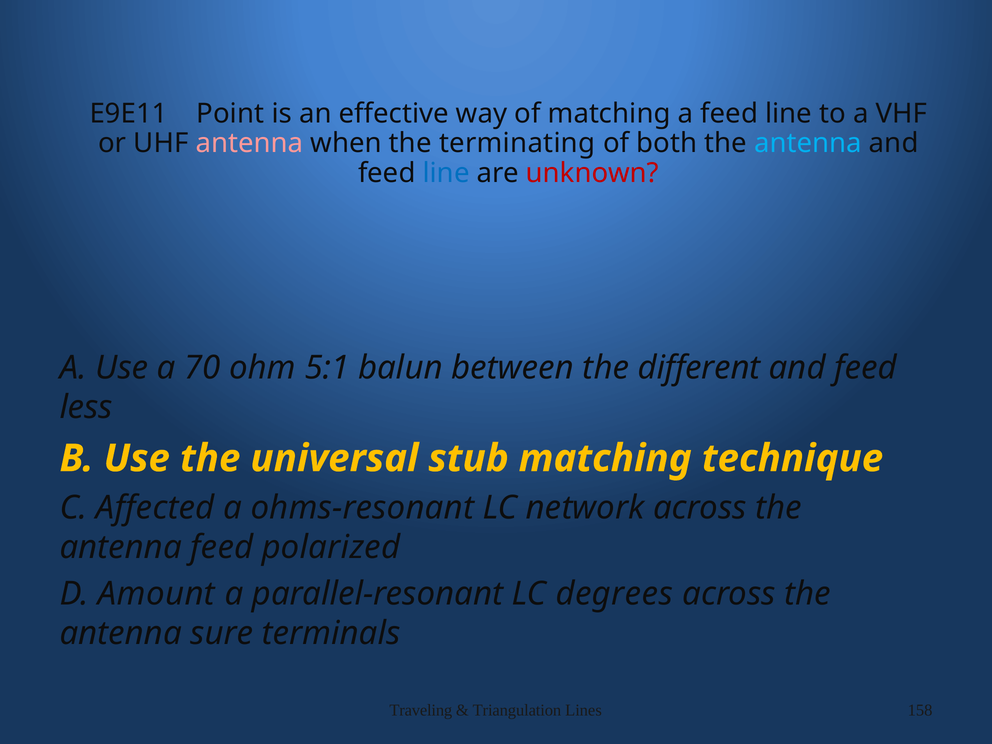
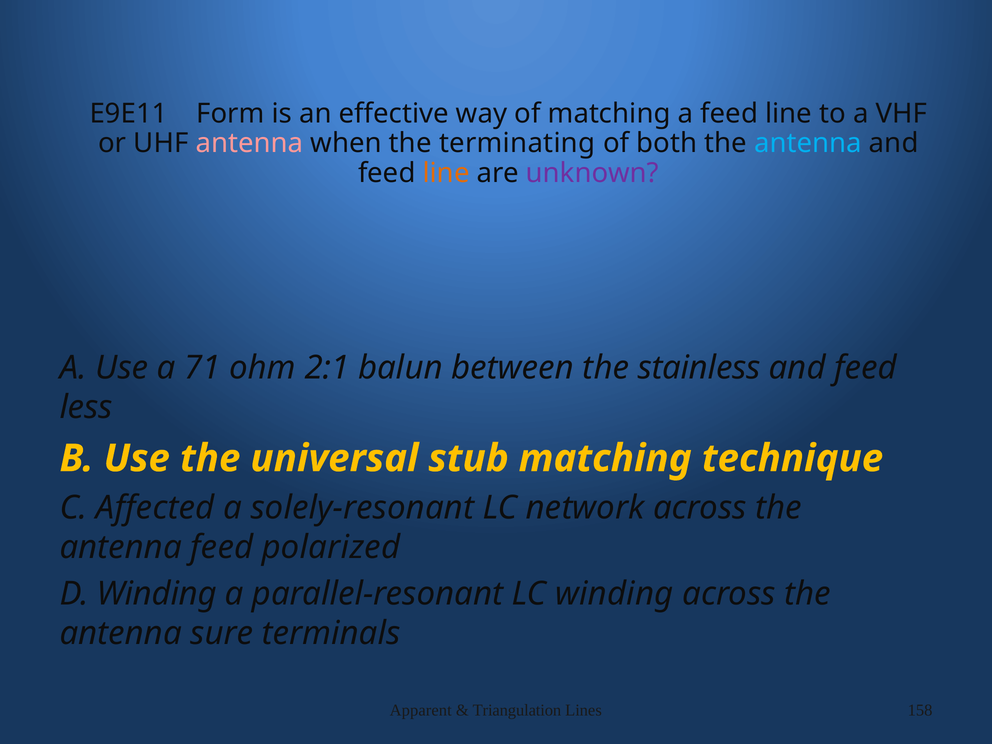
Point: Point -> Form (230, 113)
line colour: blue -> orange (446, 173)
unknown colour: red -> purple (592, 173)
70: 70 -> 71 (202, 368)
5:1: 5:1 -> 2:1 (327, 368)
different: different -> stainless (699, 368)
ohms-resonant: ohms-resonant -> solely-resonant (362, 508)
D Amount: Amount -> Winding (157, 594)
LC degrees: degrees -> winding (614, 594)
Traveling: Traveling -> Apparent (421, 711)
